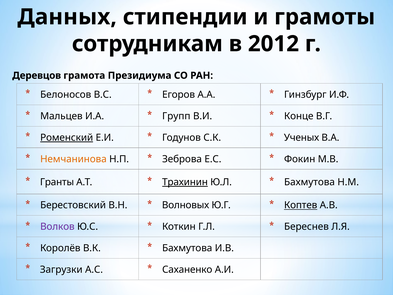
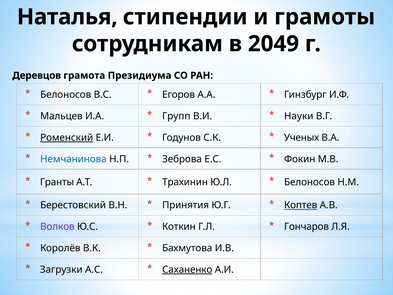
Данных: Данных -> Наталья (67, 17)
2012: 2012 -> 2049 (273, 44)
Конце: Конце -> Науки (299, 116)
Немчанинова colour: orange -> blue (73, 159)
Трахинин underline: present -> none (185, 182)
Бахмутова: Бахмутова -> Белоносов (310, 182)
Волновых: Волновых -> Принятия (186, 205)
Береснев: Береснев -> Гончаров (307, 227)
Саханенко underline: none -> present (187, 269)
